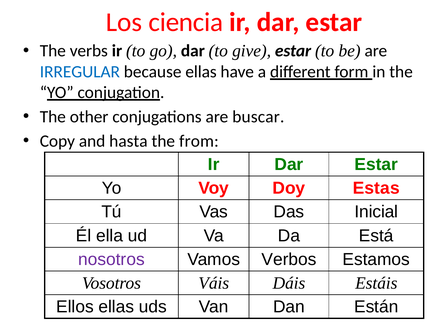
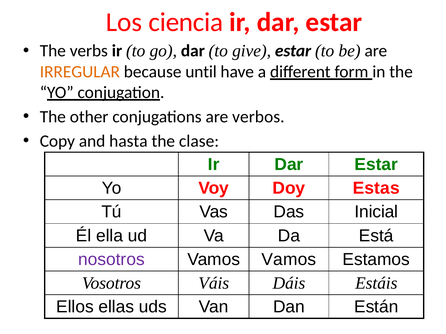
IRREGULAR colour: blue -> orange (80, 72)
because ellas: ellas -> until (201, 72)
buscar: buscar -> verbos (258, 117)
from: from -> clase (199, 141)
Vamos Verbos: Verbos -> Vamos (289, 260)
